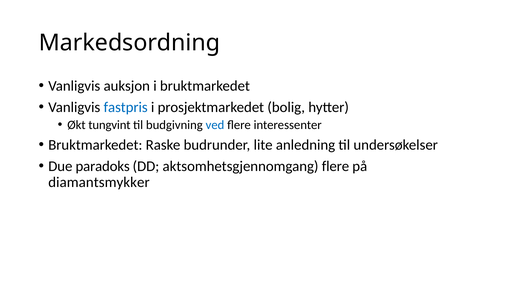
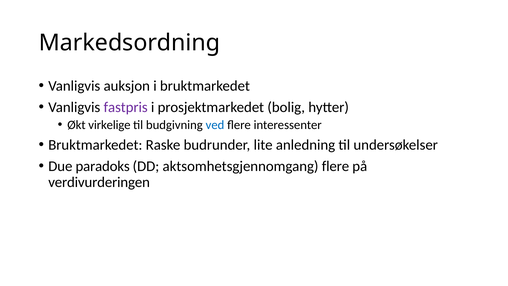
fastpris colour: blue -> purple (126, 107)
tungvint: tungvint -> virkelige (109, 125)
diamantsmykker: diamantsmykker -> verdivurderingen (99, 182)
